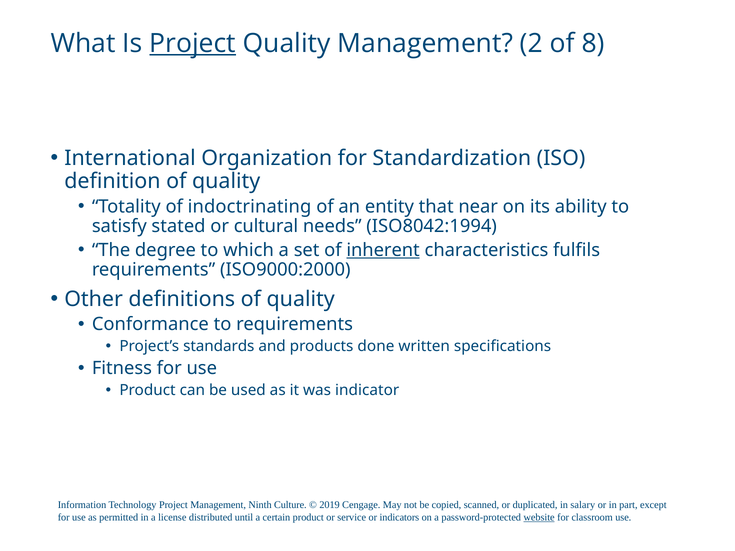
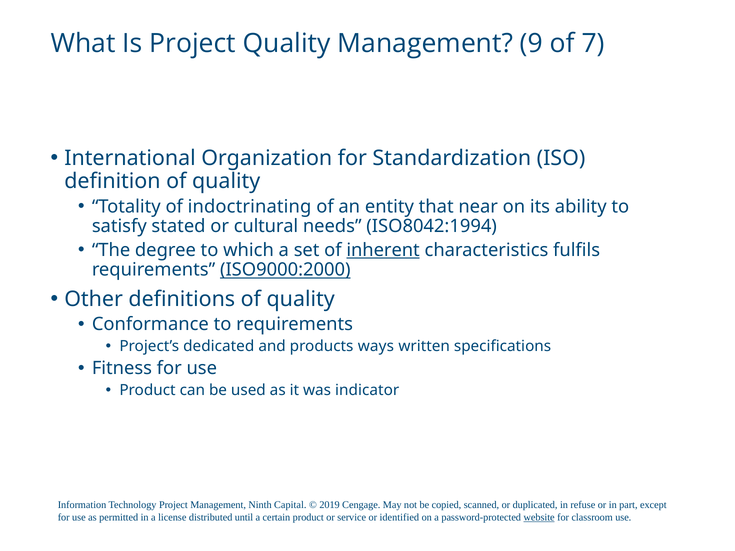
Project underline: present -> none (193, 44)
2: 2 -> 9 (531, 44)
8: 8 -> 7 (593, 44)
ISO9000:2000 underline: none -> present (285, 270)
standards: standards -> dedicated (219, 347)
done: done -> ways (376, 347)
Culture: Culture -> Capital (290, 505)
salary: salary -> refuse (583, 505)
indicators: indicators -> identified (399, 518)
